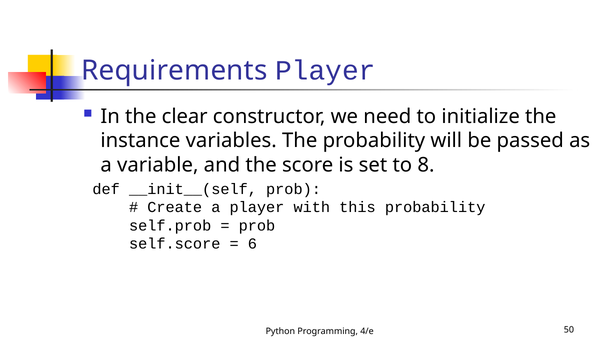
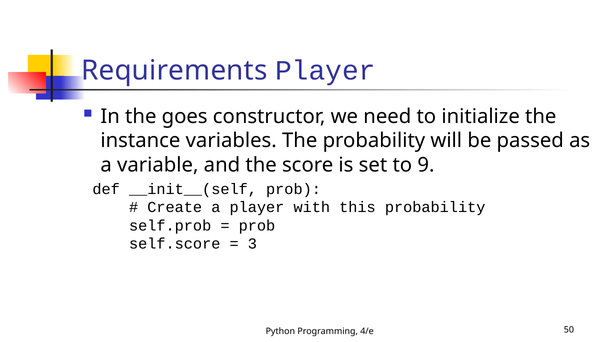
clear: clear -> goes (185, 117)
8: 8 -> 9 (426, 165)
6: 6 -> 3 (252, 244)
